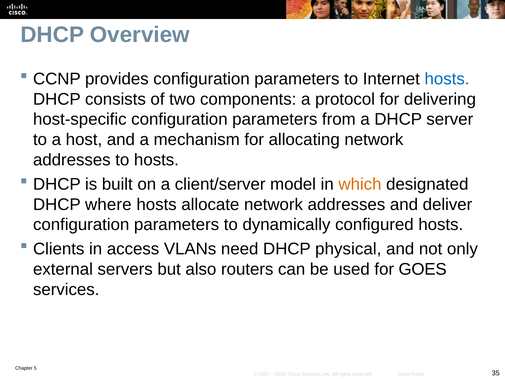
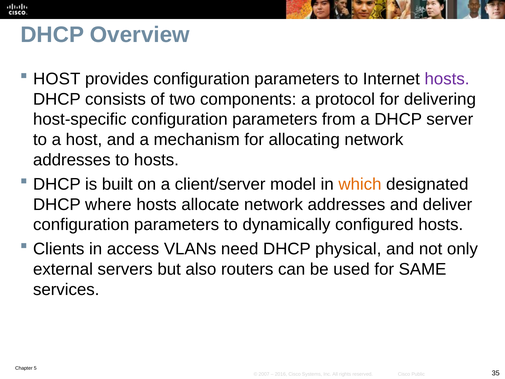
CCNP: CCNP -> HOST (57, 79)
hosts colour: blue -> purple (447, 79)
GOES: GOES -> SAME (423, 269)
